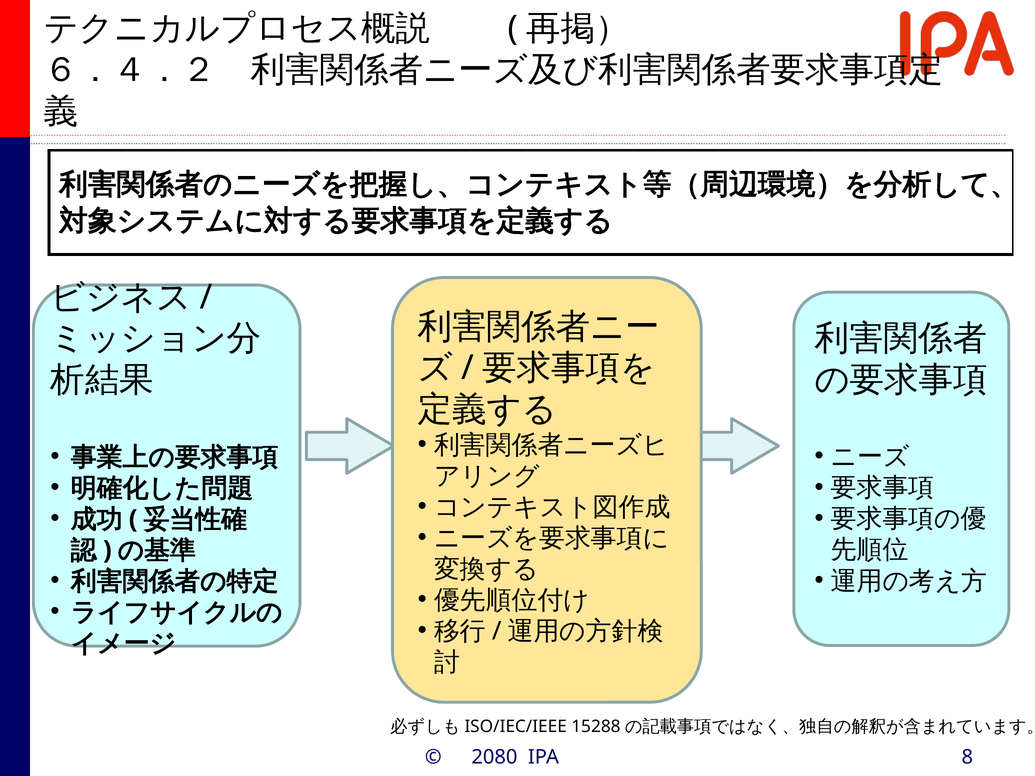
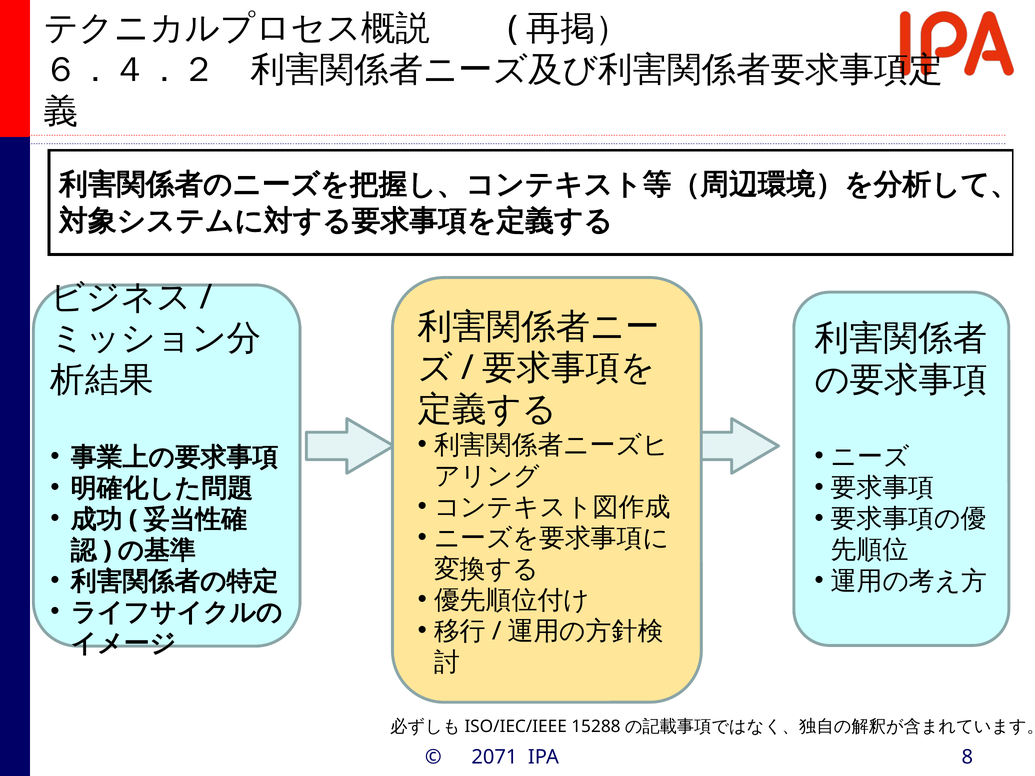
2080: 2080 -> 2071 (494, 757)
